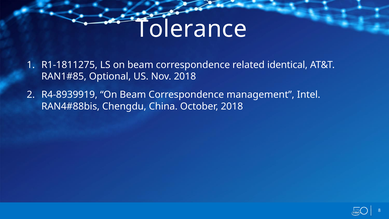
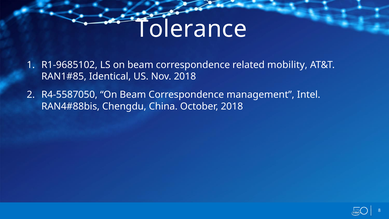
R1-1811275: R1-1811275 -> R1-9685102 (69, 65)
identical: identical -> mobility (287, 65)
Optional: Optional -> Identical (110, 76)
R4-8939919: R4-8939919 -> R4-5587050 (69, 95)
